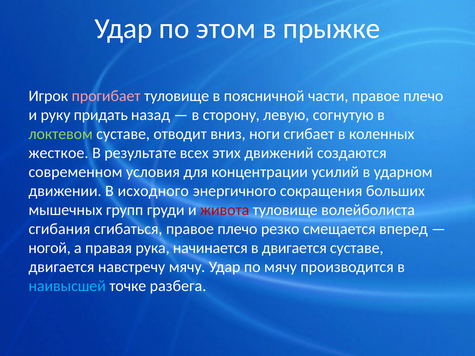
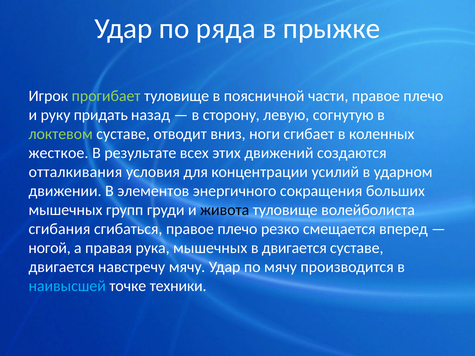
этом: этом -> ряда (226, 29)
прогибает colour: pink -> light green (106, 96)
современном: современном -> отталкивания (75, 172)
исходного: исходного -> элементов (153, 191)
живота colour: red -> black (225, 210)
рука начинается: начинается -> мышечных (210, 248)
разбега: разбега -> техники (178, 286)
